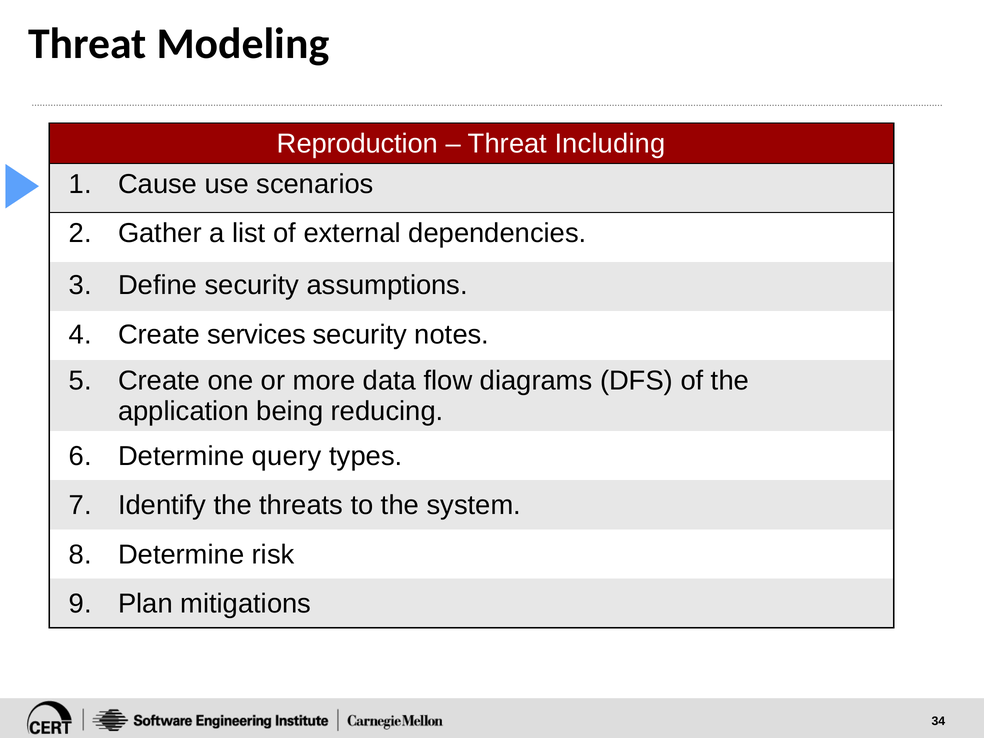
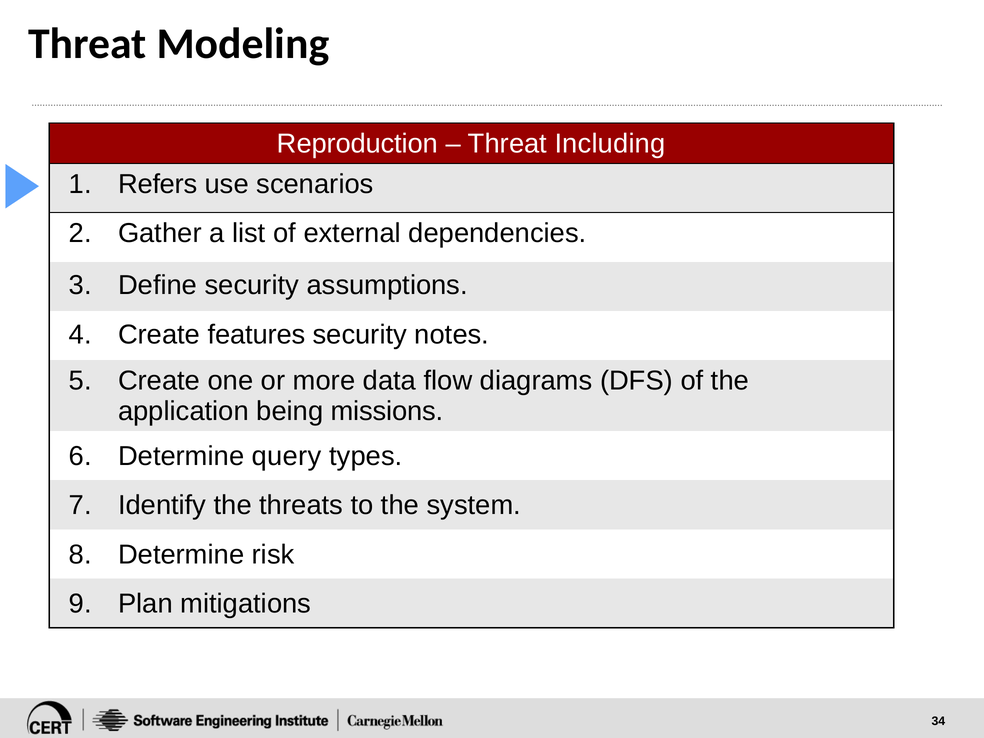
Cause: Cause -> Refers (158, 184)
services: services -> features (256, 335)
reducing: reducing -> missions (387, 411)
